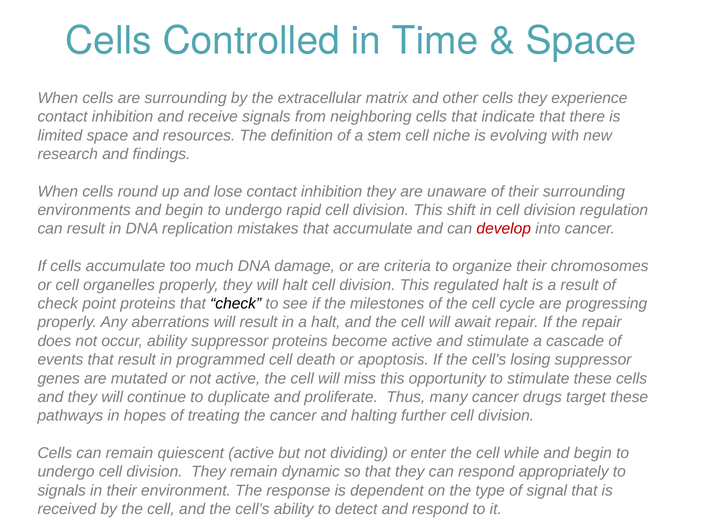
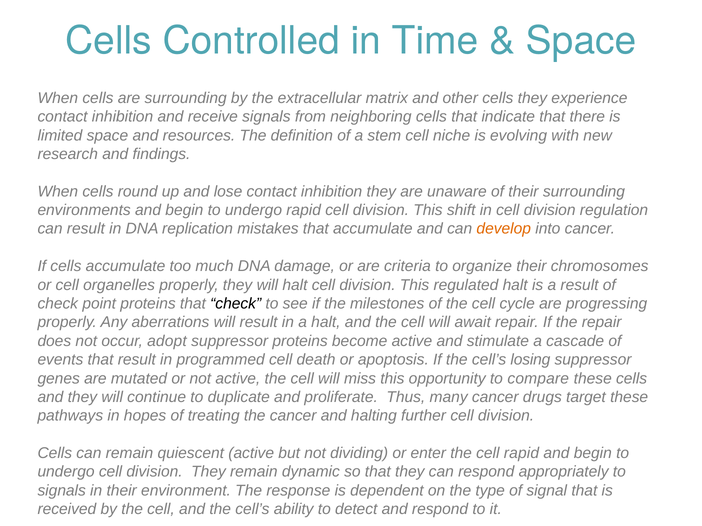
develop colour: red -> orange (504, 229)
occur ability: ability -> adopt (167, 341)
to stimulate: stimulate -> compare (538, 379)
cell while: while -> rapid (521, 454)
